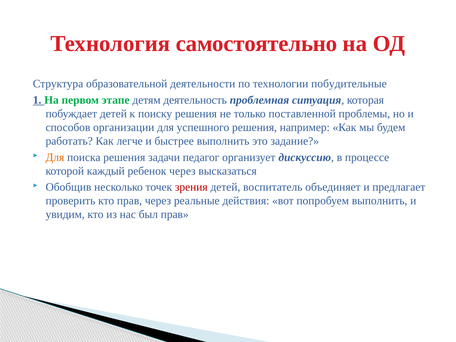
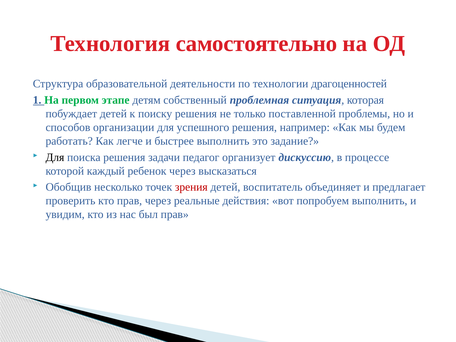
побудительные: побудительные -> драгоценностей (349, 84)
деятельность: деятельность -> собственный (195, 100)
Для colour: orange -> black (55, 157)
